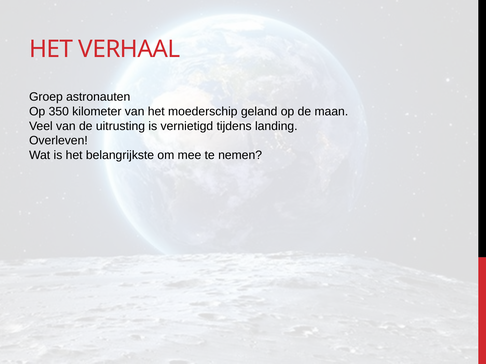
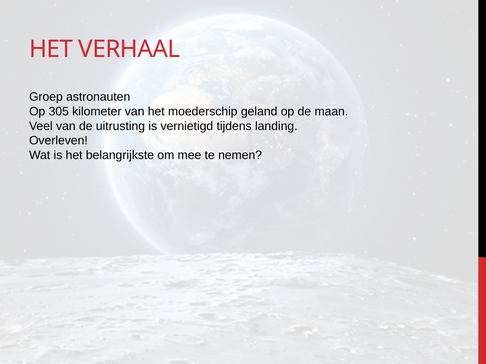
350: 350 -> 305 (59, 112)
